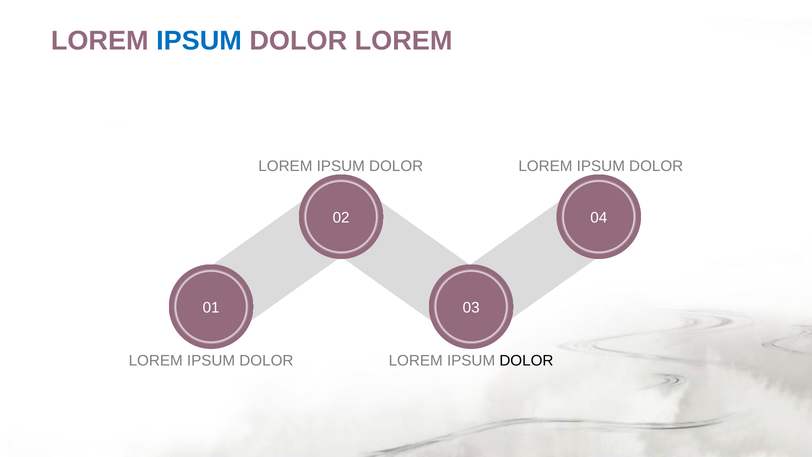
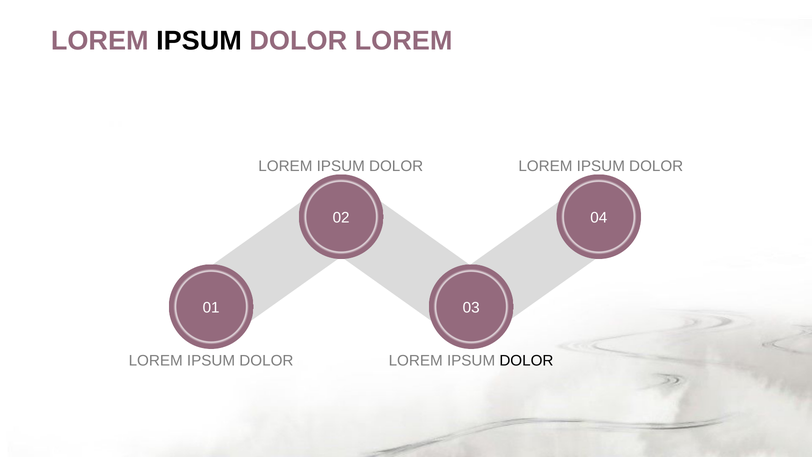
IPSUM colour: blue -> black (199, 41)
